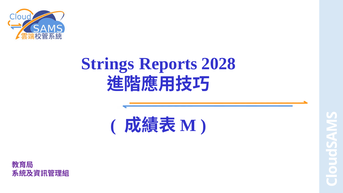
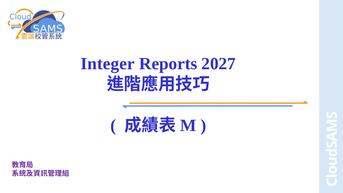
Strings: Strings -> Integer (108, 64)
2028: 2028 -> 2027 (219, 64)
